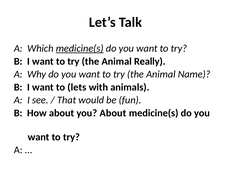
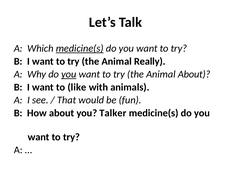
you underline: none -> present (69, 74)
Animal Name: Name -> About (194, 74)
lets: lets -> like (77, 87)
you About: About -> Talker (113, 113)
